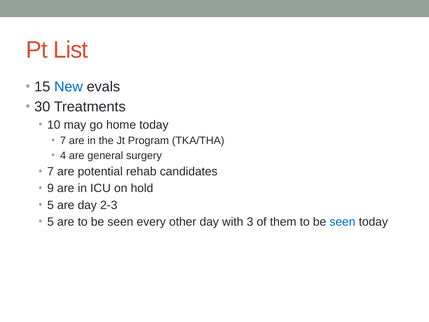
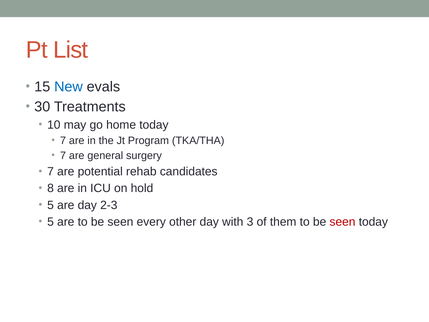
4: 4 -> 7 (63, 155)
9: 9 -> 8 (51, 188)
seen colour: blue -> red (342, 222)
